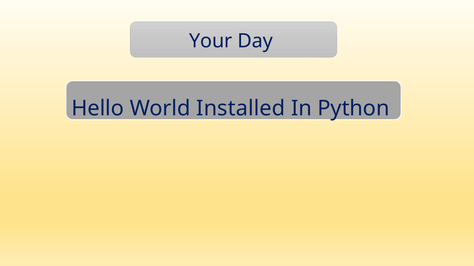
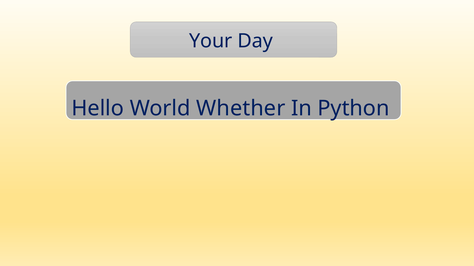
Installed: Installed -> Whether (241, 108)
